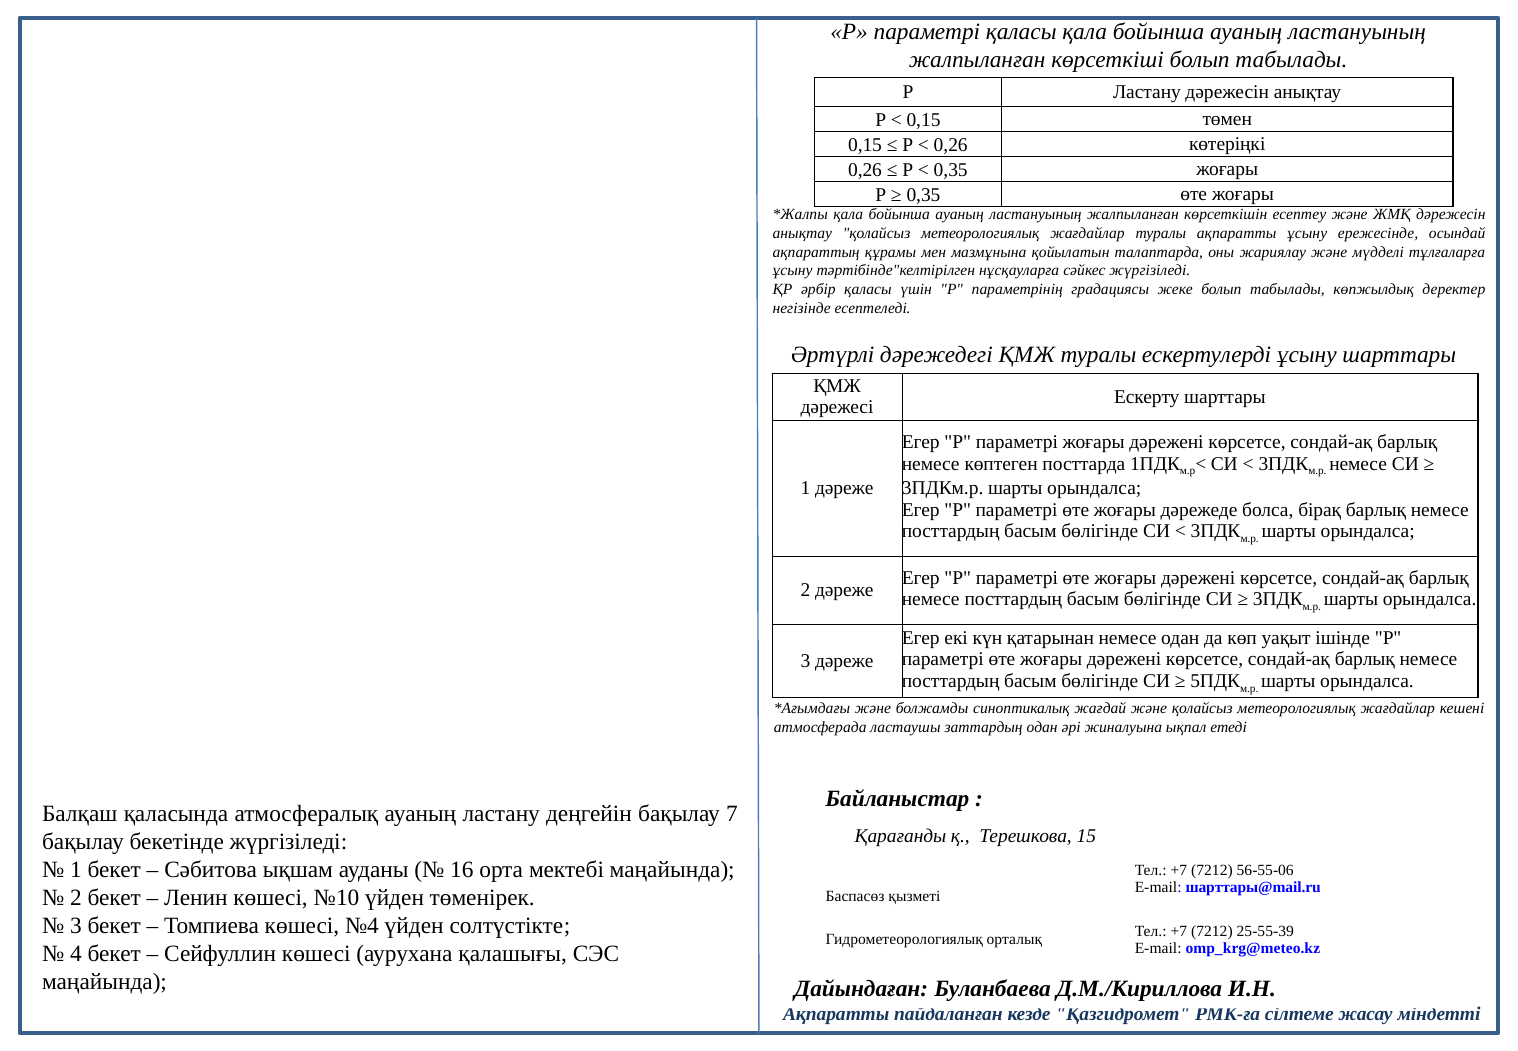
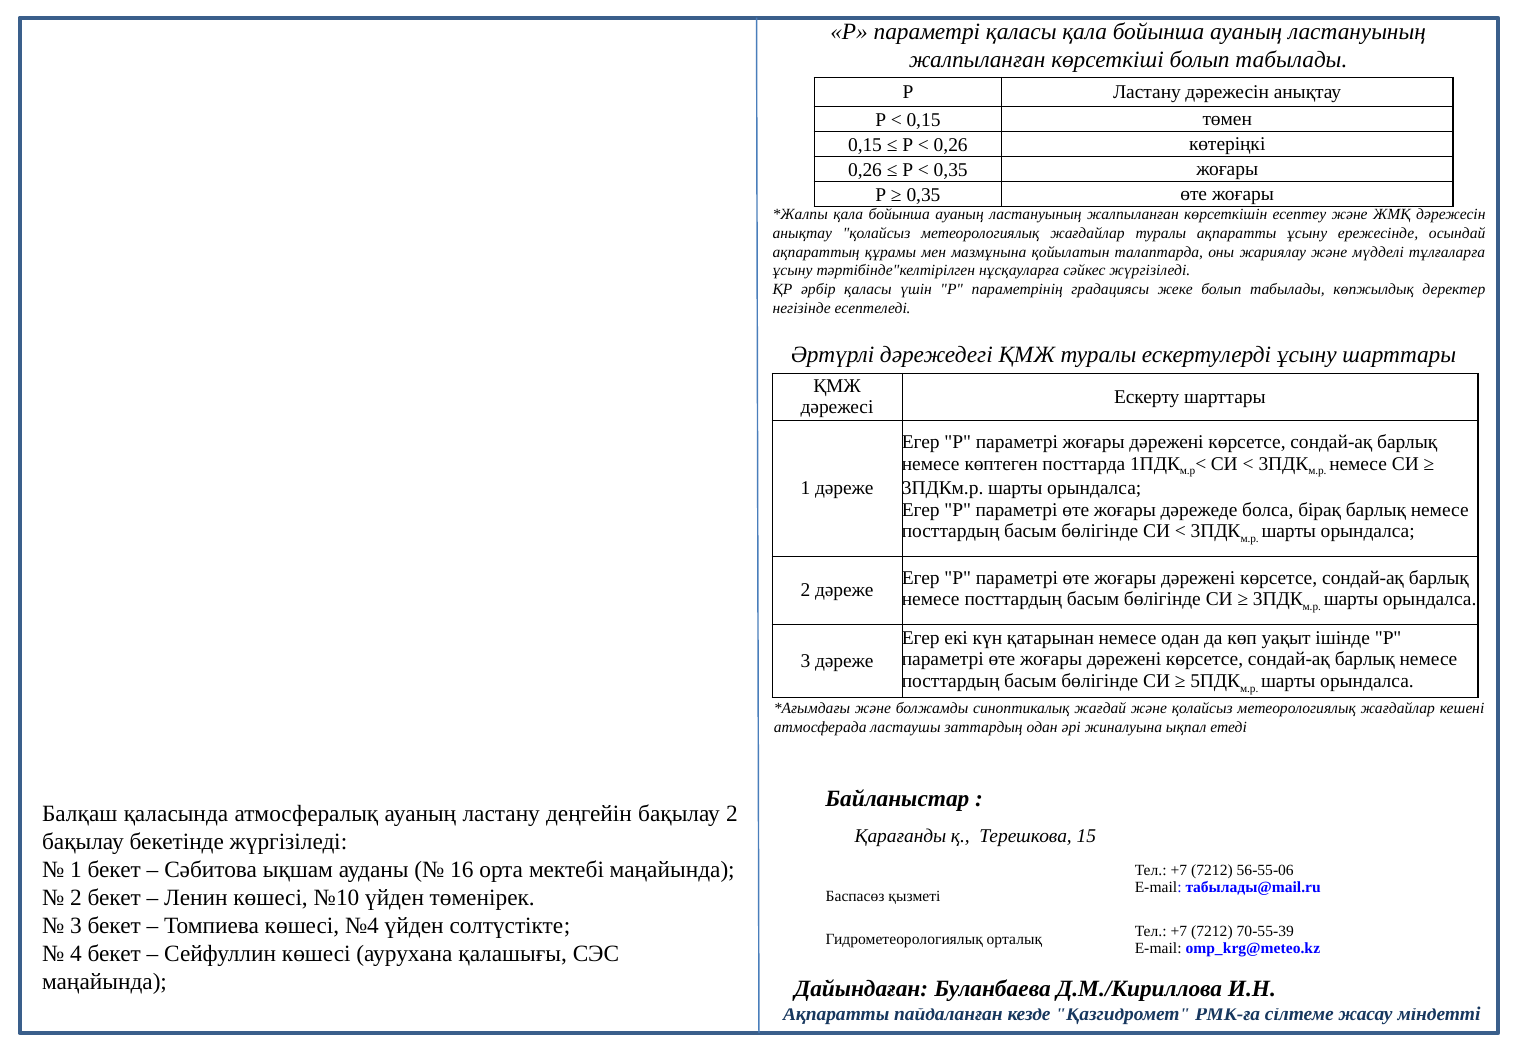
бақылау 7: 7 -> 2 (732, 814)
шарттары@mail.ru: шарттары@mail.ru -> табылады@mail.ru (1253, 888)
25-55-39: 25-55-39 -> 70-55-39 (1265, 931)
